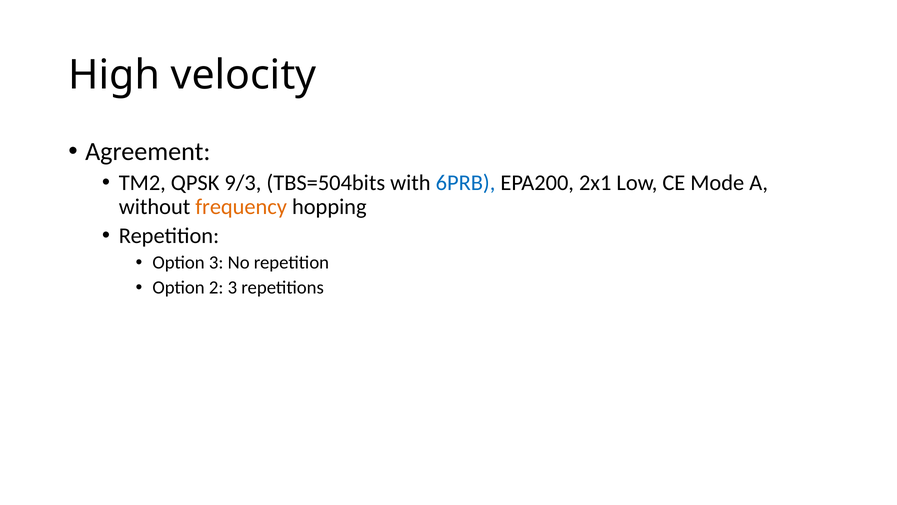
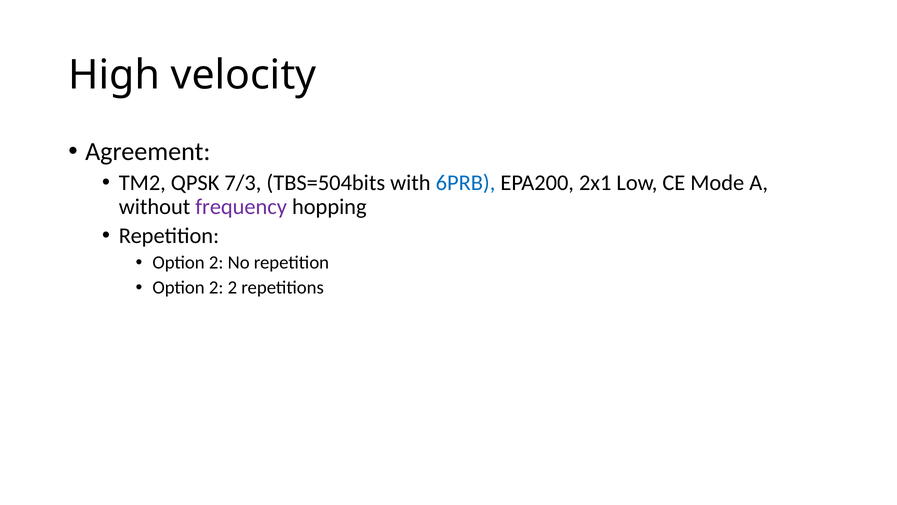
9/3: 9/3 -> 7/3 (243, 183)
frequency colour: orange -> purple (241, 207)
3: 3 -> 2 (216, 263)
2 3: 3 -> 2 (232, 287)
